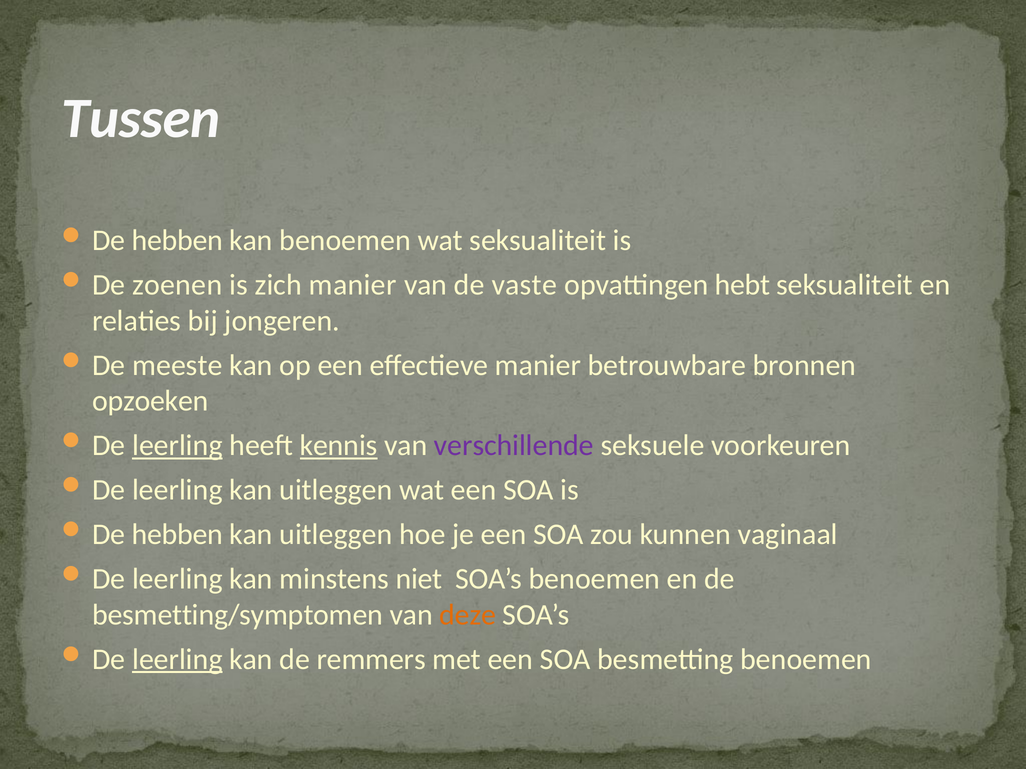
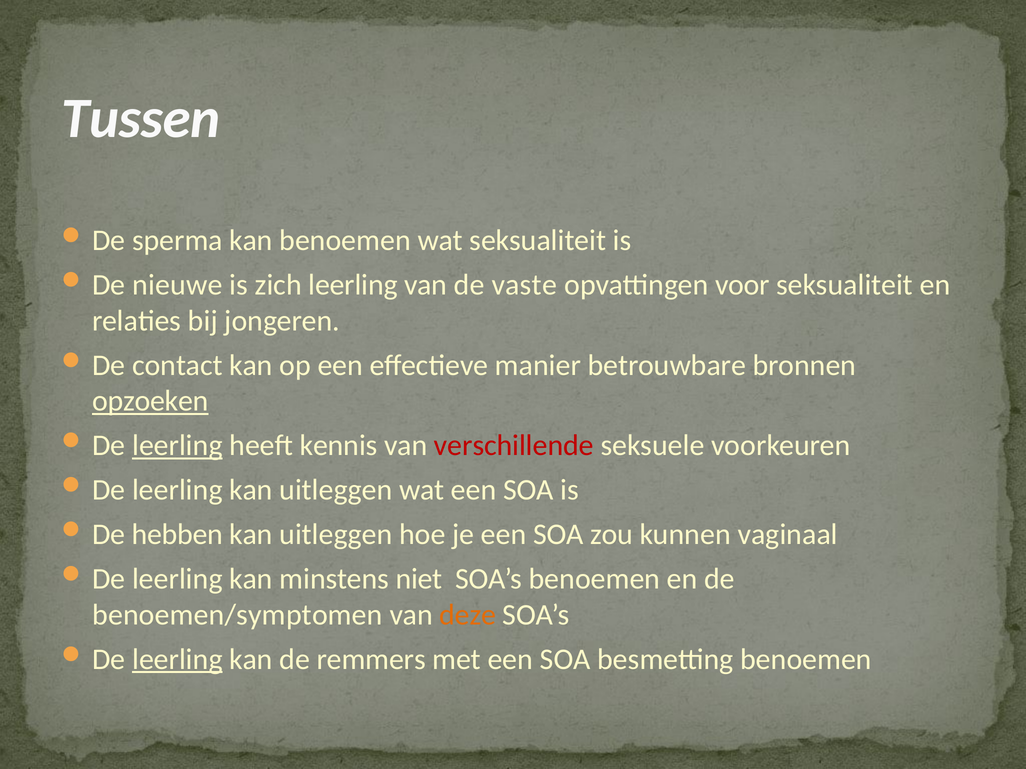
hebben: hebben -> sperma (177, 241)
zoenen: zoenen -> nieuwe (177, 285)
zich manier: manier -> leerling (353, 285)
hebt: hebt -> voor (742, 285)
meeste: meeste -> contact (177, 365)
opzoeken underline: none -> present (150, 401)
kennis underline: present -> none (339, 446)
verschillende colour: purple -> red (514, 446)
besmetting/symptomen: besmetting/symptomen -> benoemen/symptomen (237, 615)
